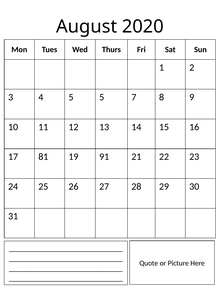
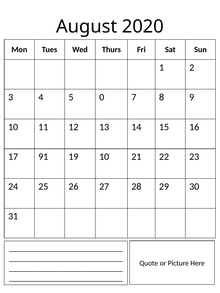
5 5: 5 -> 0 (102, 97)
81: 81 -> 91 (43, 157)
19 91: 91 -> 10 (104, 157)
